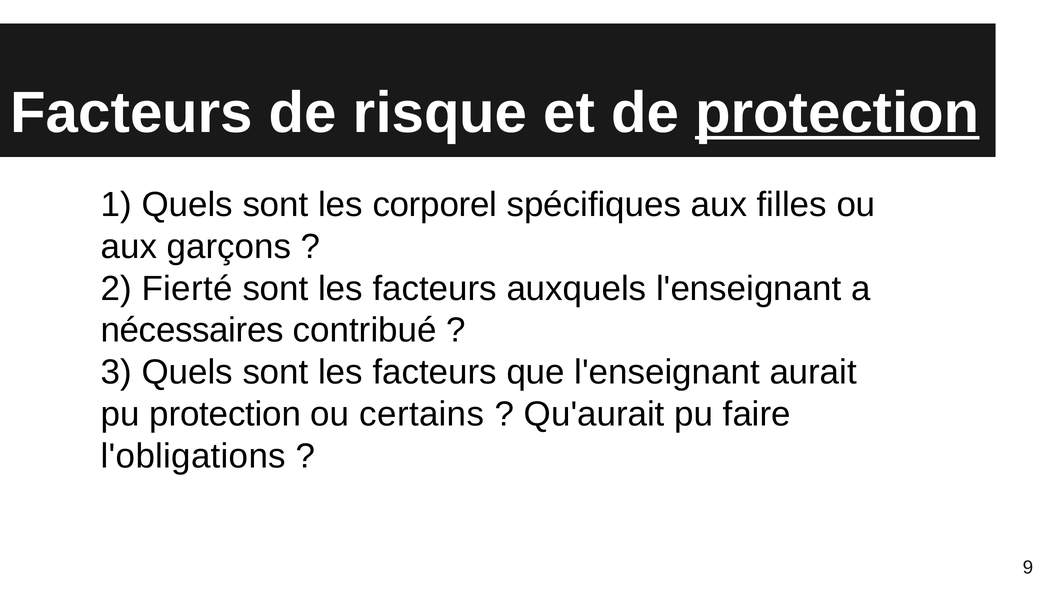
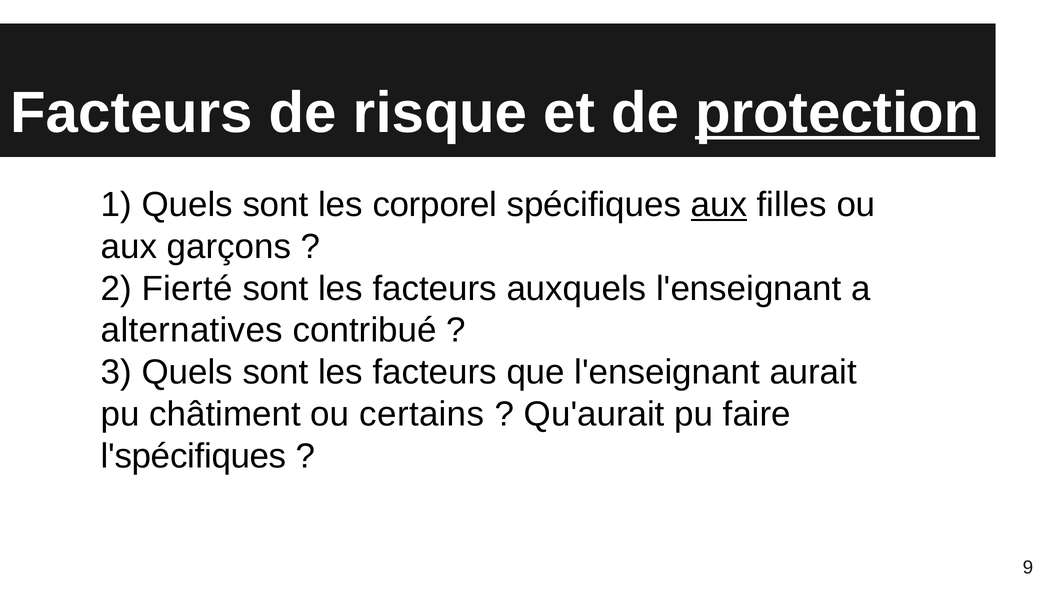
aux underline: none -> present (719, 205)
nécessaires: nécessaires -> alternatives (192, 331)
pu protection: protection -> châtiment (225, 415)
l'obligations: l'obligations -> l'spécifiques (194, 457)
